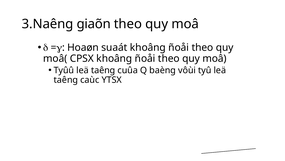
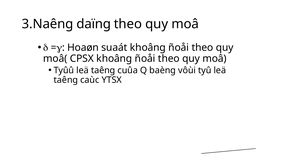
giaõn: giaõn -> daïng (94, 24)
